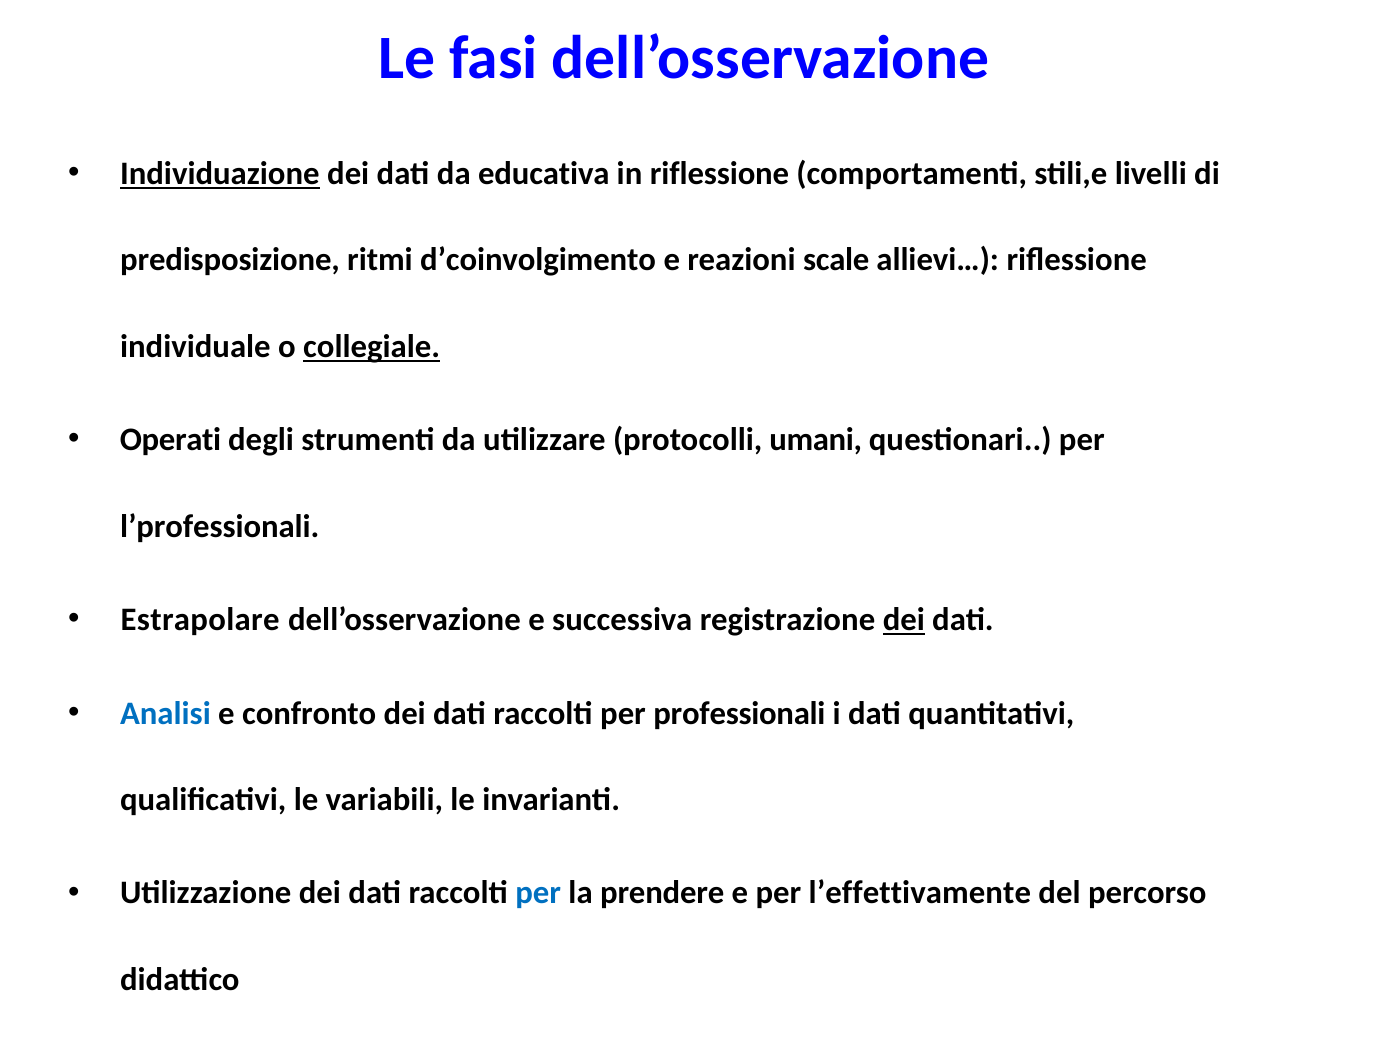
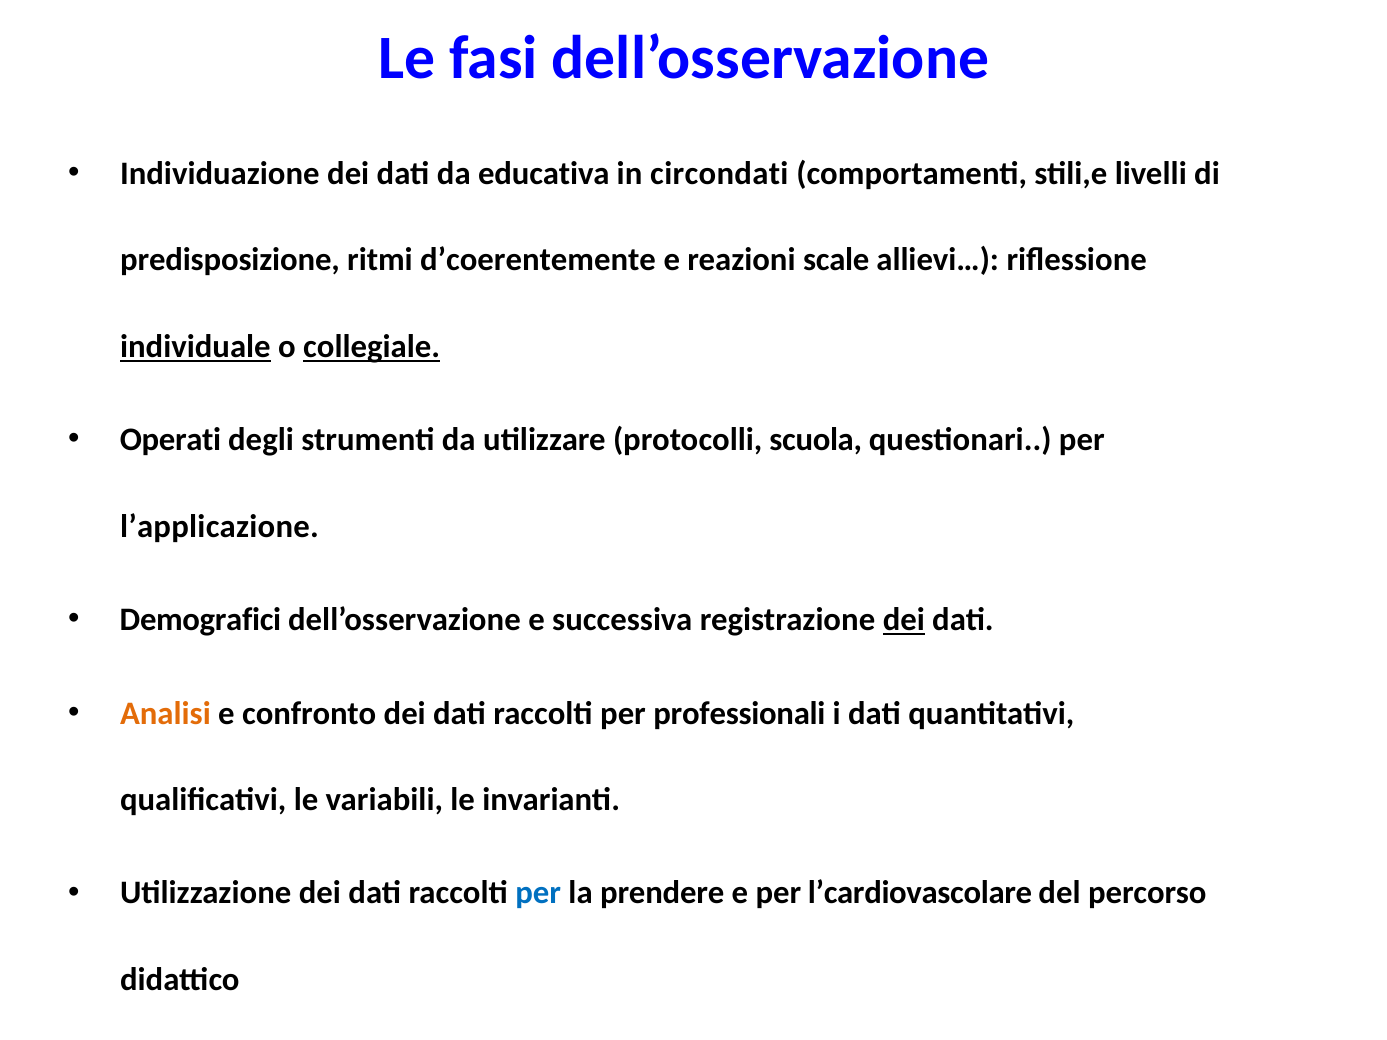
Individuazione underline: present -> none (220, 174)
in riflessione: riflessione -> circondati (719, 174)
d’coinvolgimento: d’coinvolgimento -> d’coerentemente (538, 260)
individuale underline: none -> present (195, 347)
umani: umani -> scuola (816, 440)
l’professionali: l’professionali -> l’applicazione (219, 527)
Estrapolare: Estrapolare -> Demografici (200, 620)
Analisi colour: blue -> orange (165, 713)
l’effettivamente: l’effettivamente -> l’cardiovascolare (920, 893)
